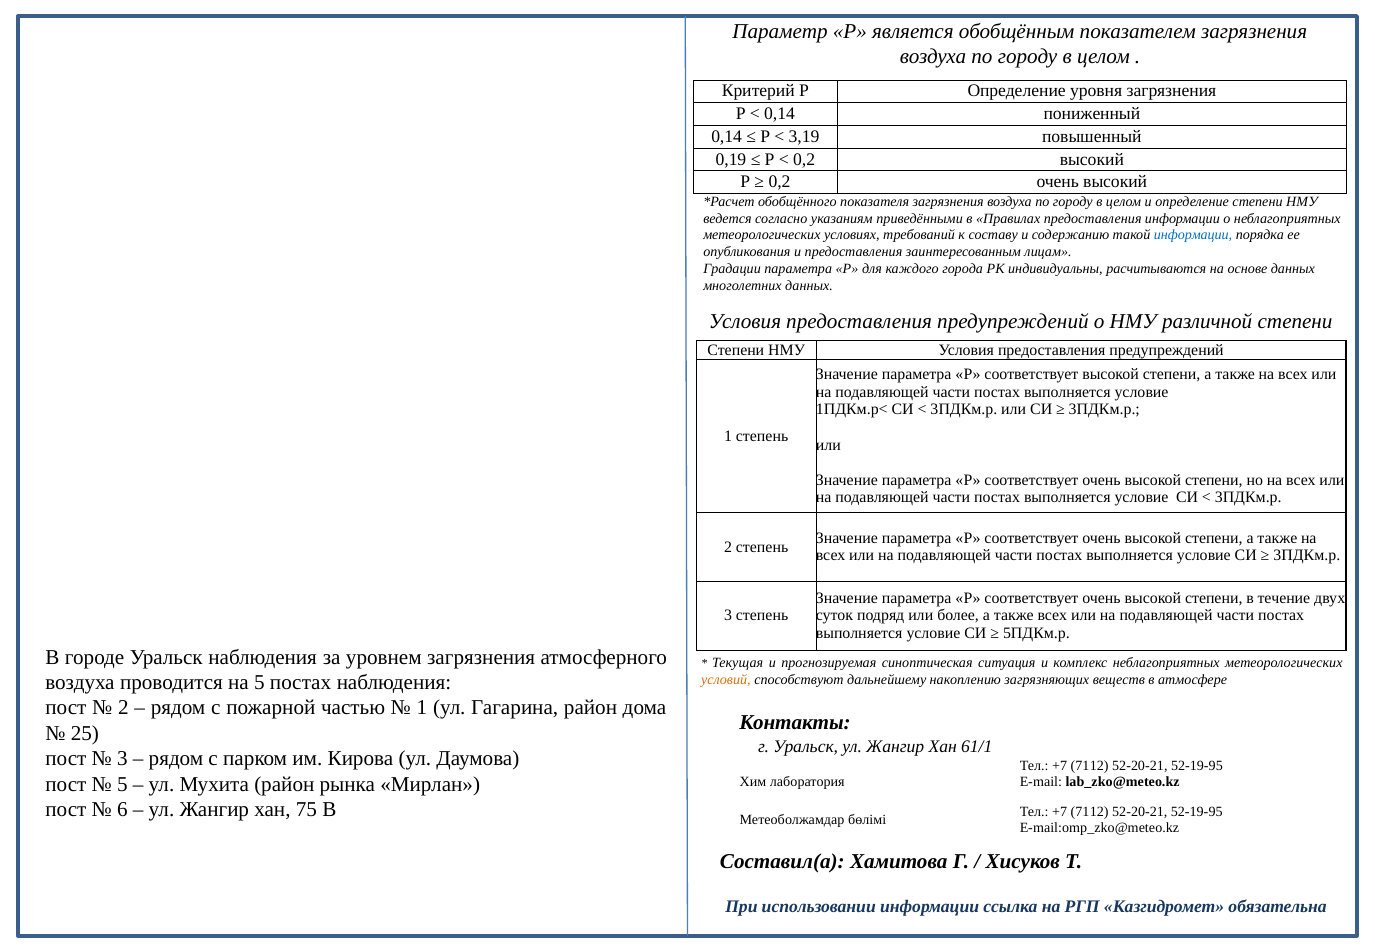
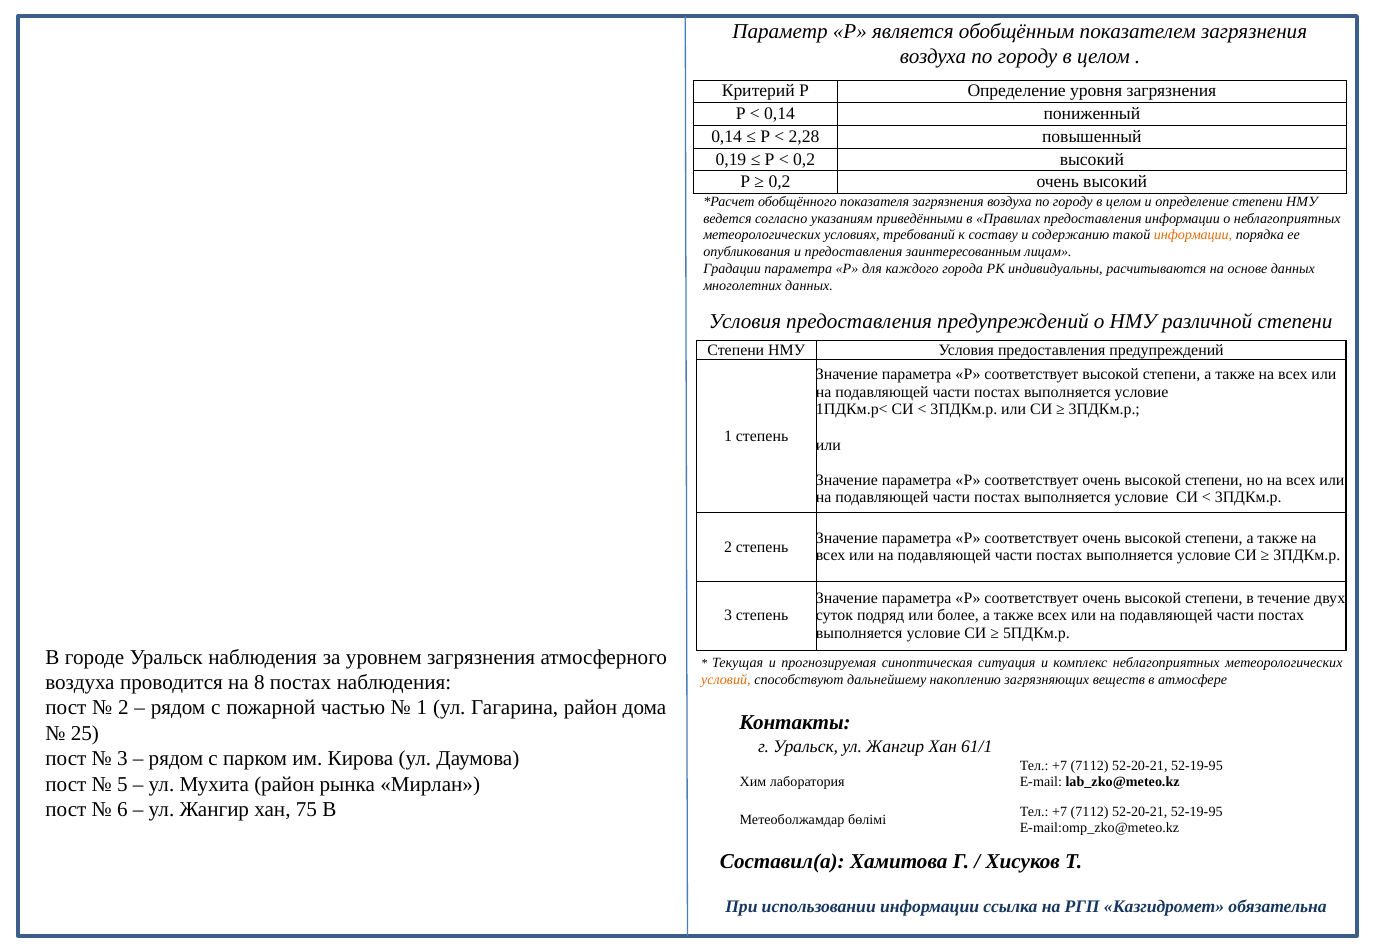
3,19: 3,19 -> 2,28 (804, 136)
информации colour: blue -> orange (1193, 235)
на 5: 5 -> 8 (259, 682)
